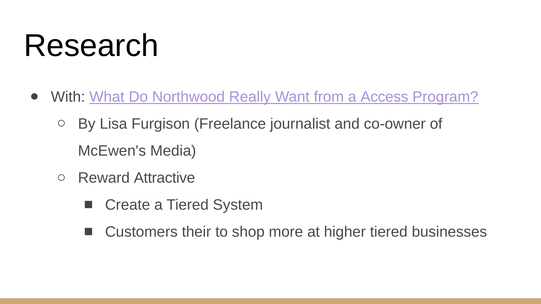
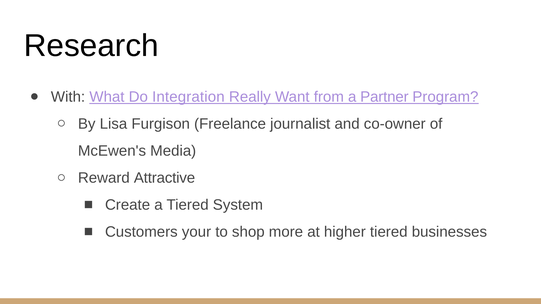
Northwood: Northwood -> Integration (188, 97)
Access: Access -> Partner (384, 97)
their: their -> your (196, 232)
